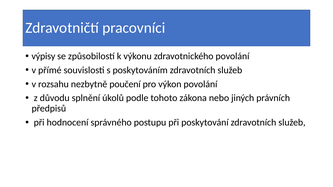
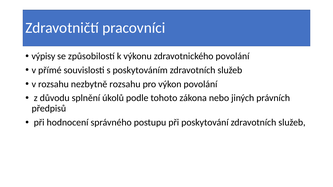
nezbytně poučení: poučení -> rozsahu (125, 84)
